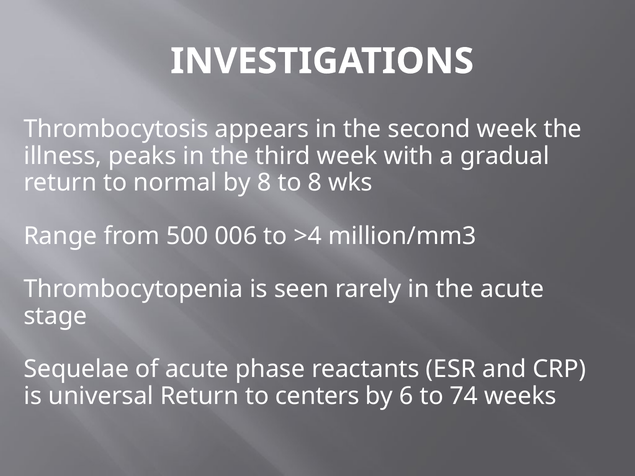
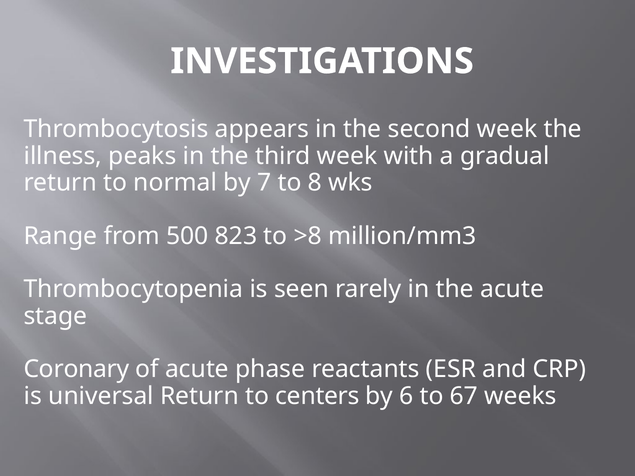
by 8: 8 -> 7 (264, 183)
006: 006 -> 823 (236, 236)
>4: >4 -> >8 (308, 236)
Sequelae: Sequelae -> Coronary (76, 369)
74: 74 -> 67 (464, 396)
